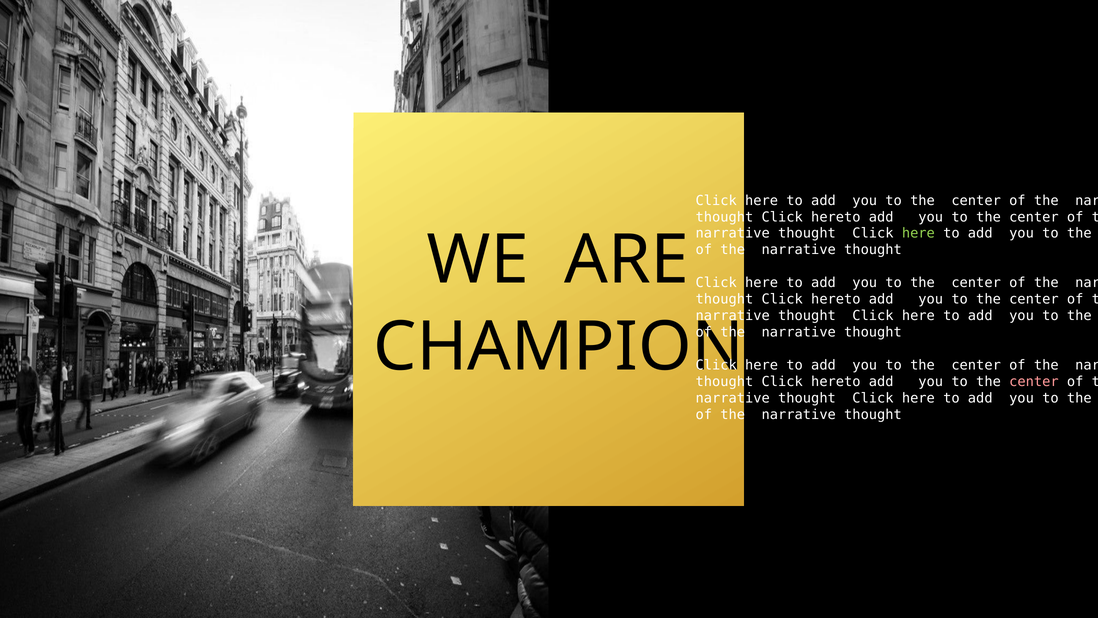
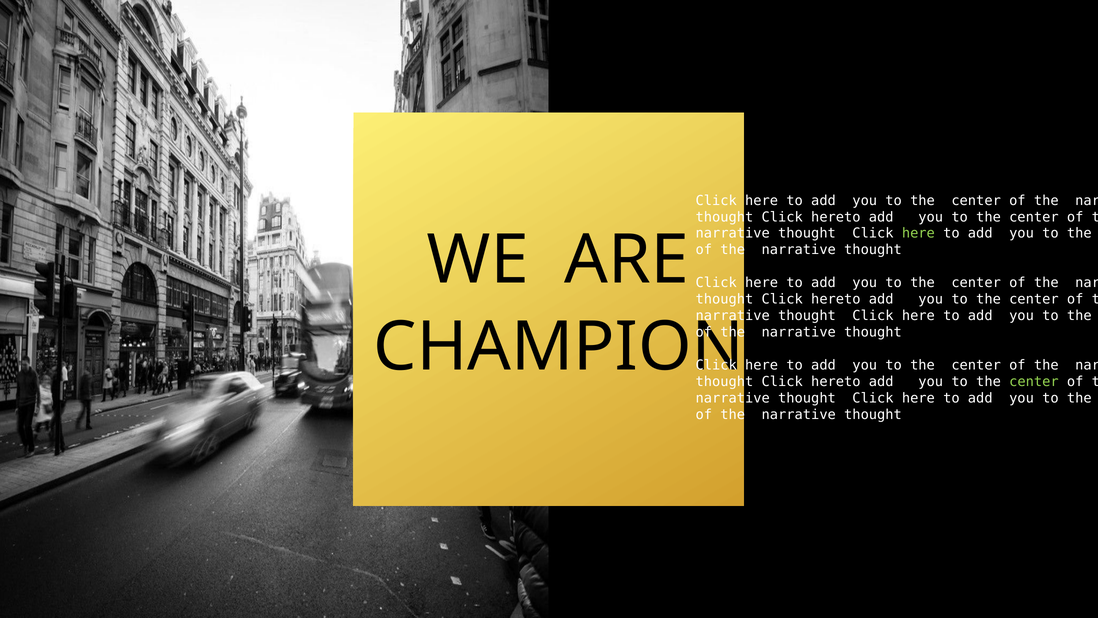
center colour: pink -> light green (1034, 382)
